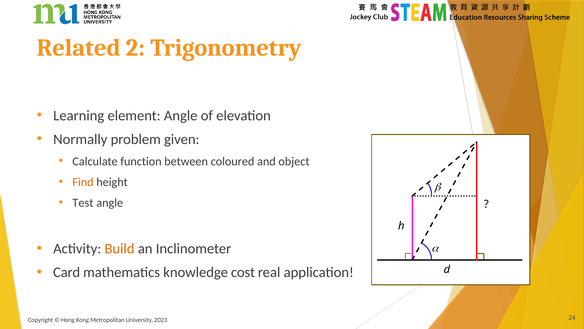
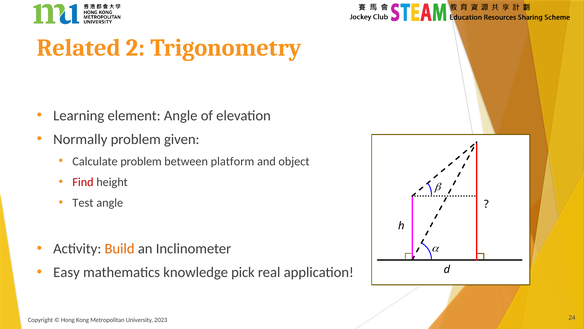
Calculate function: function -> problem (141, 161)
coloured: coloured -> platform (232, 161)
Find colour: orange -> red (83, 182)
Card: Card -> Easy (67, 272)
cost: cost -> pick (243, 272)
